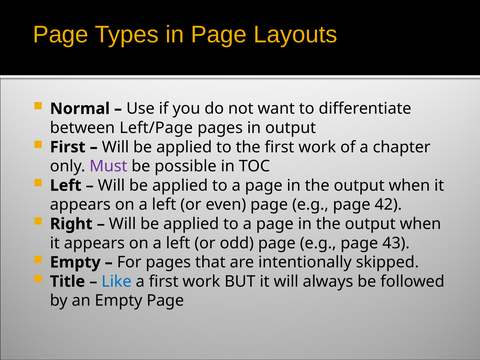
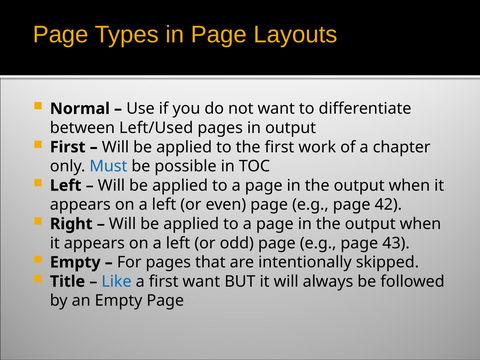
Left/Page: Left/Page -> Left/Used (156, 128)
Must colour: purple -> blue (108, 166)
a first work: work -> want (201, 281)
